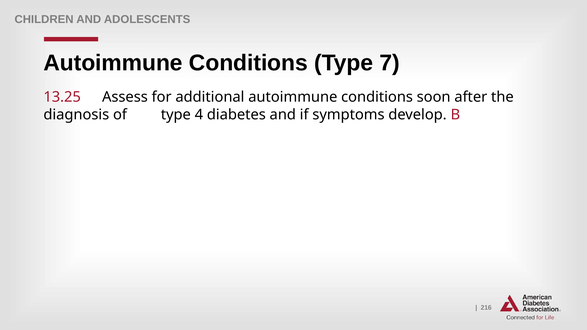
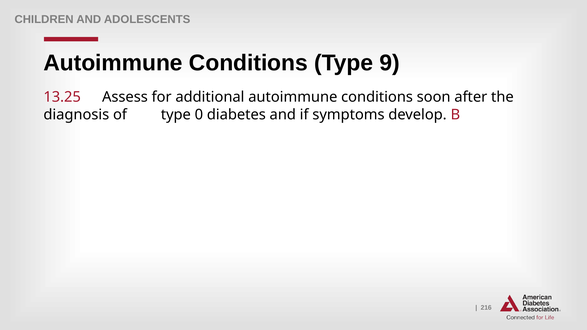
7: 7 -> 9 (390, 63)
4: 4 -> 0 (199, 115)
